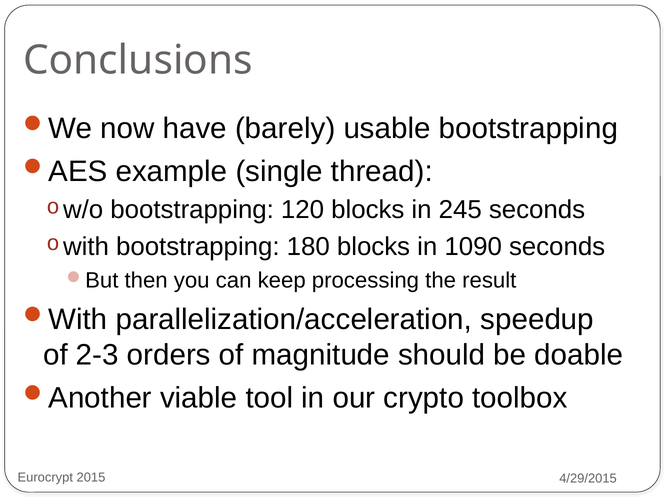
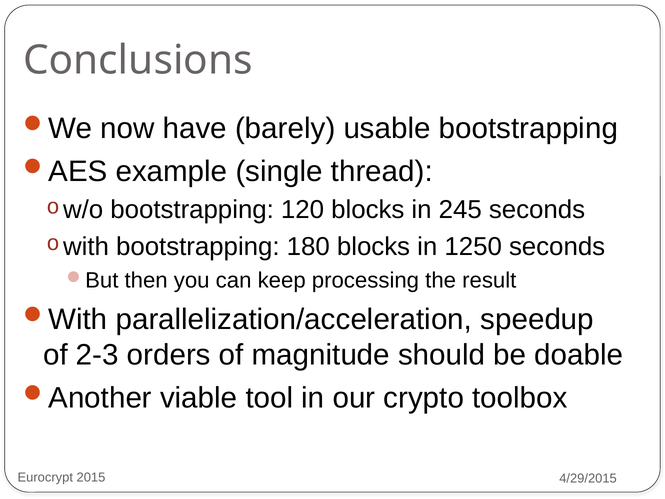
1090: 1090 -> 1250 (473, 246)
